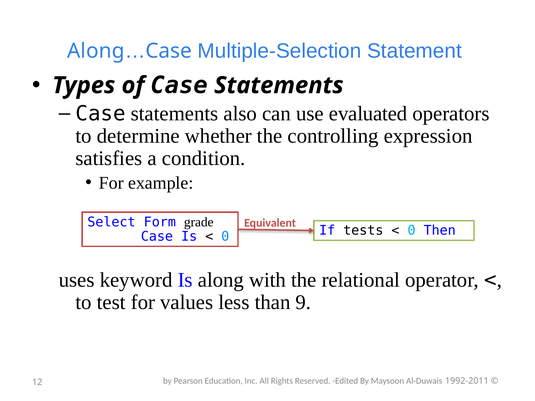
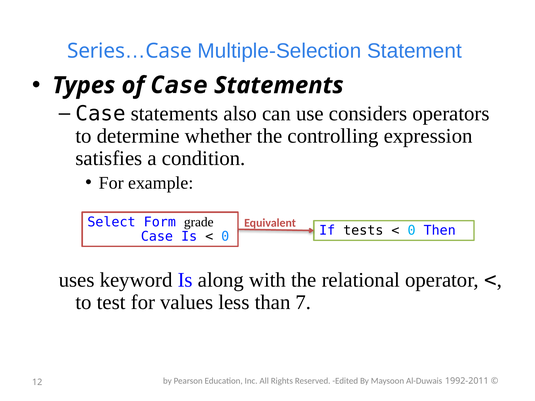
Along: Along -> Series (96, 51)
evaluated: evaluated -> considers (368, 114)
9: 9 -> 7 (303, 303)
